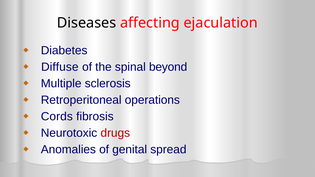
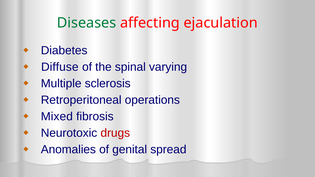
Diseases colour: black -> green (87, 23)
beyond: beyond -> varying (168, 67)
Cords: Cords -> Mixed (57, 117)
